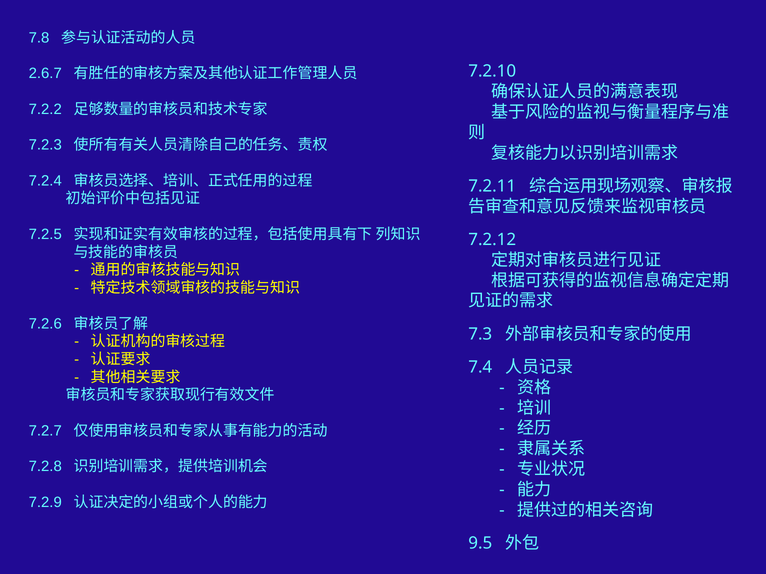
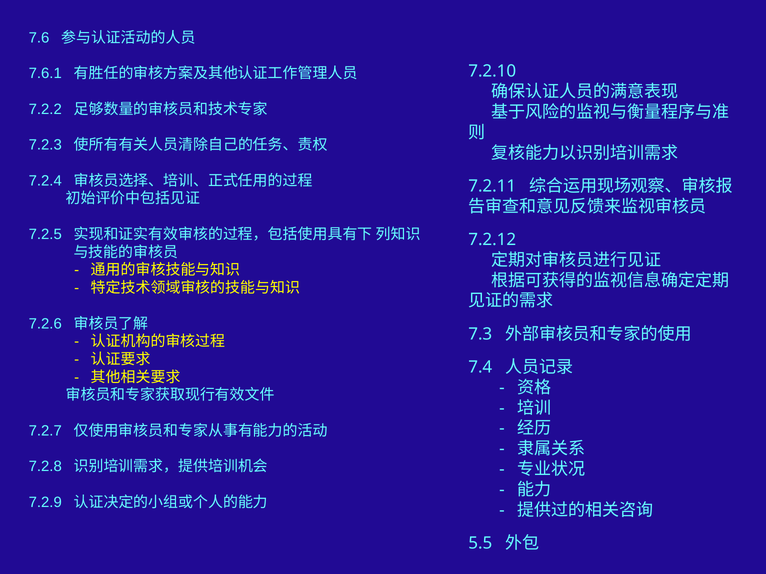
7.8: 7.8 -> 7.6 (39, 38)
2.6.7: 2.6.7 -> 7.6.1 (45, 74)
9.5: 9.5 -> 5.5 (480, 544)
